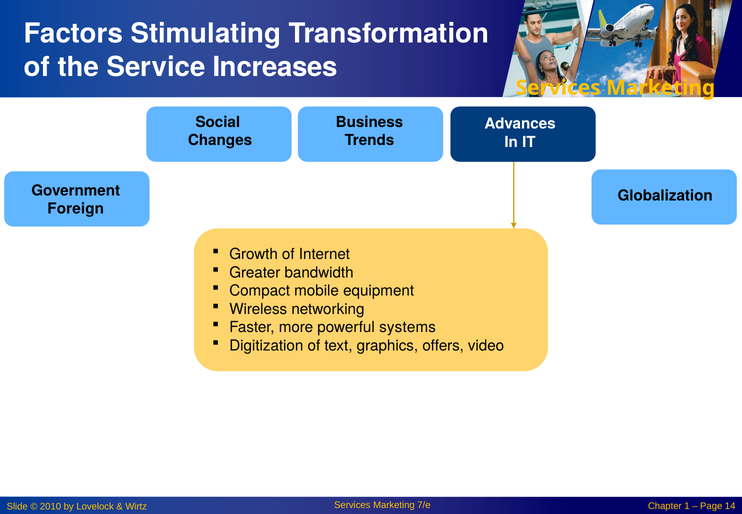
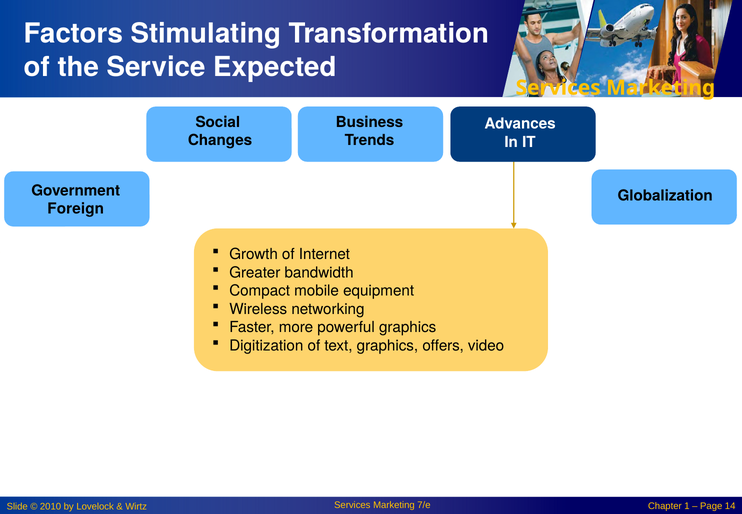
Increases: Increases -> Expected (275, 67)
powerful systems: systems -> graphics (408, 327)
